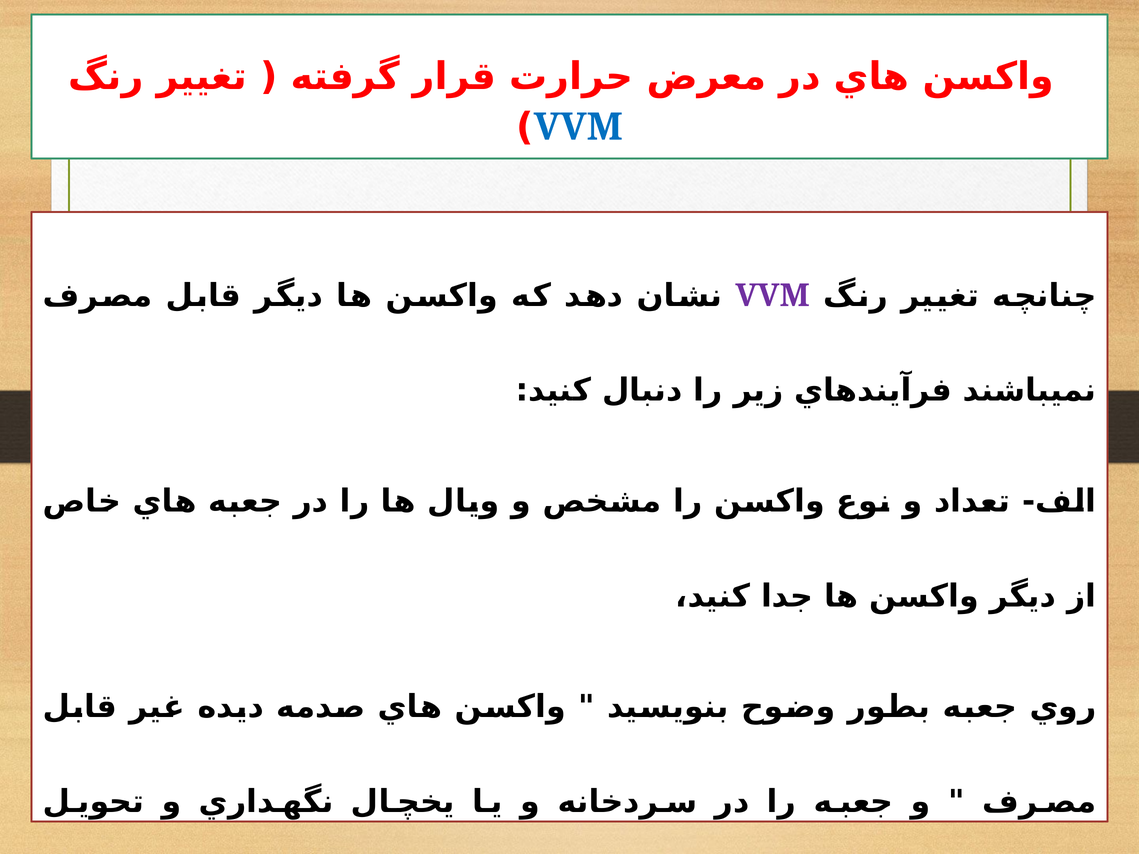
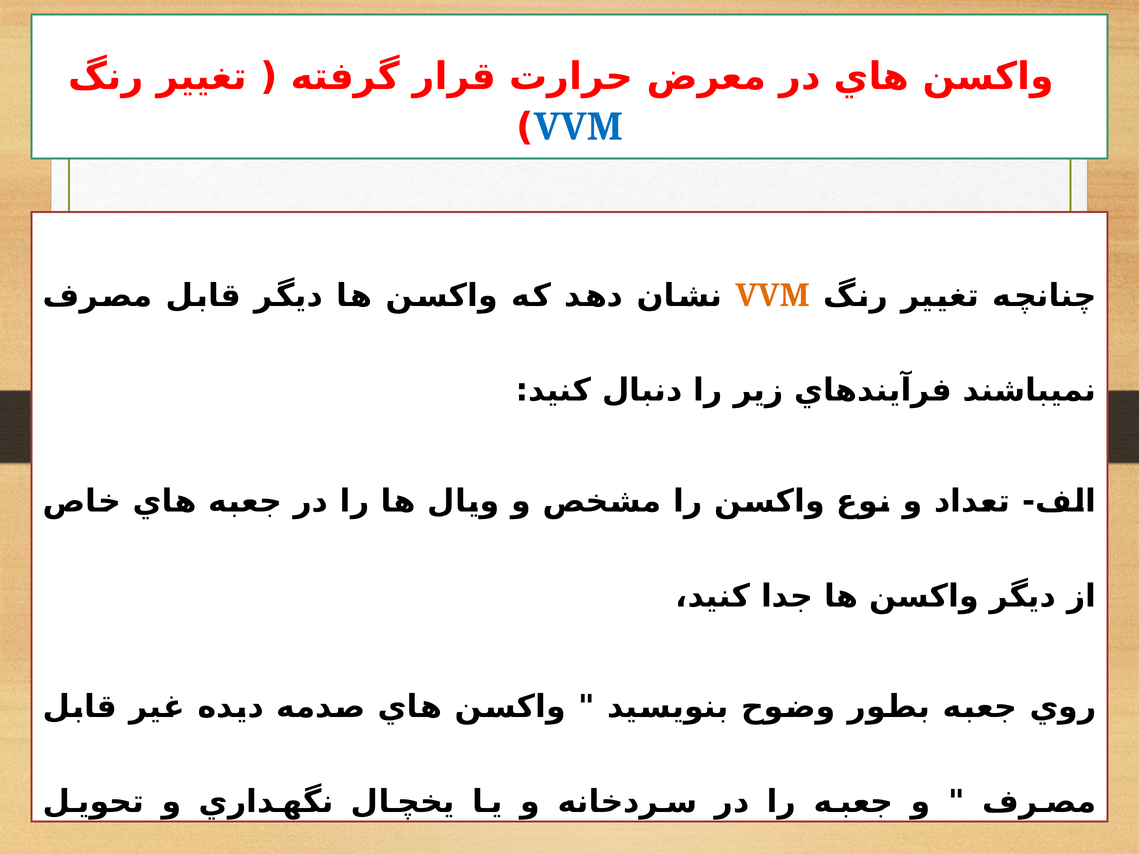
VVM colour: purple -> orange (772, 296)
